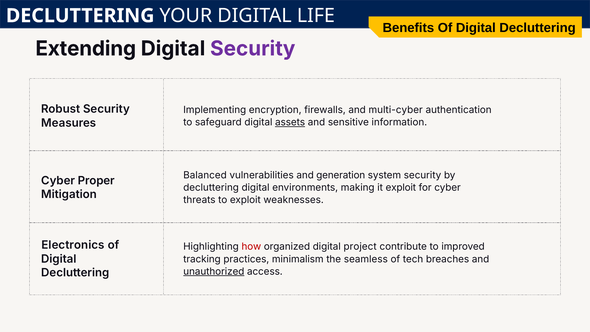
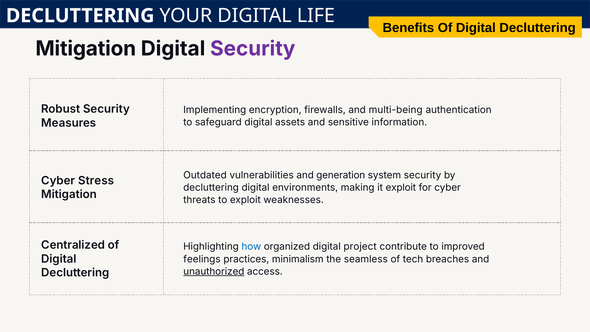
Extending: Extending -> Mitigation (86, 49)
multi-cyber: multi-cyber -> multi-being (396, 110)
assets underline: present -> none (290, 122)
Balanced: Balanced -> Outdated (205, 175)
Proper: Proper -> Stress (96, 181)
Electronics: Electronics -> Centralized (73, 245)
how colour: red -> blue (251, 247)
tracking: tracking -> feelings (202, 259)
